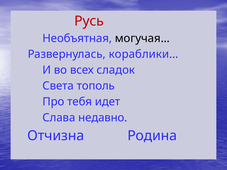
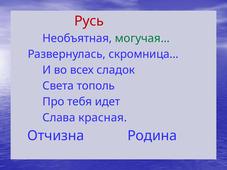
могучая… colour: black -> green (142, 38)
кораблики…: кораблики… -> скромница… (144, 54)
недавно: недавно -> красная (103, 118)
